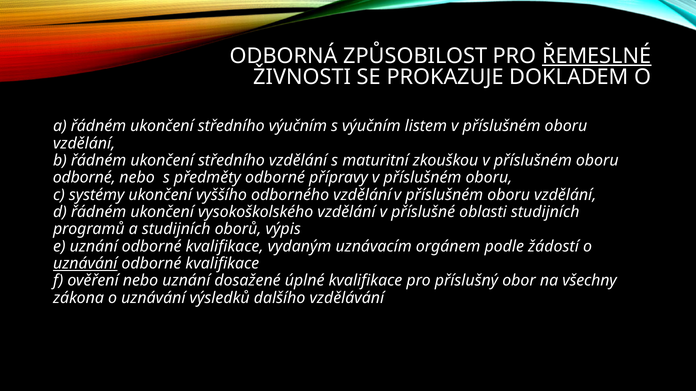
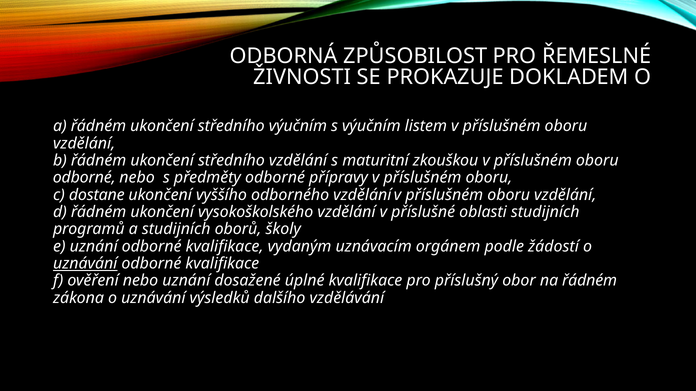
ŘEMESLNÉ underline: present -> none (597, 56)
systémy: systémy -> dostane (97, 195)
výpis: výpis -> školy (283, 229)
na všechny: všechny -> řádném (590, 281)
